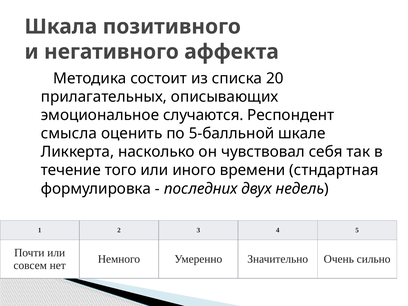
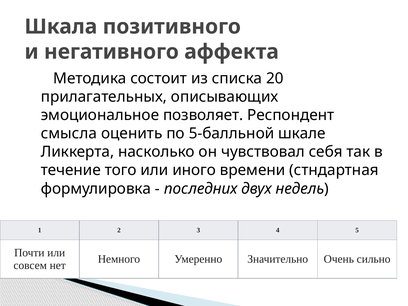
случаются: случаются -> позволяет (203, 115)
